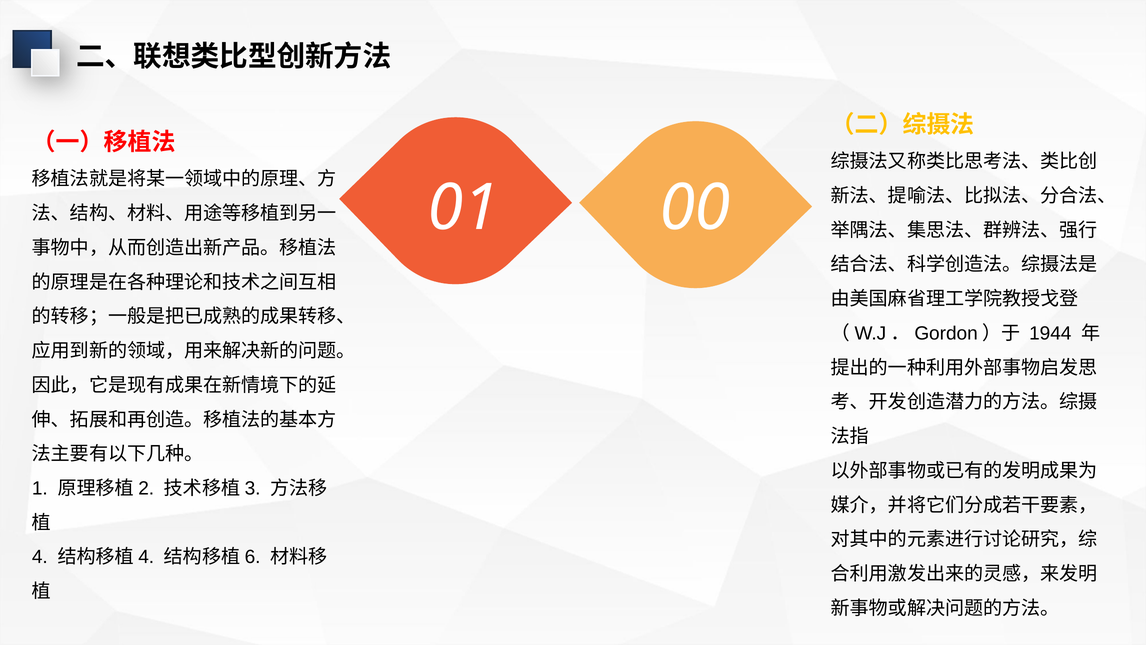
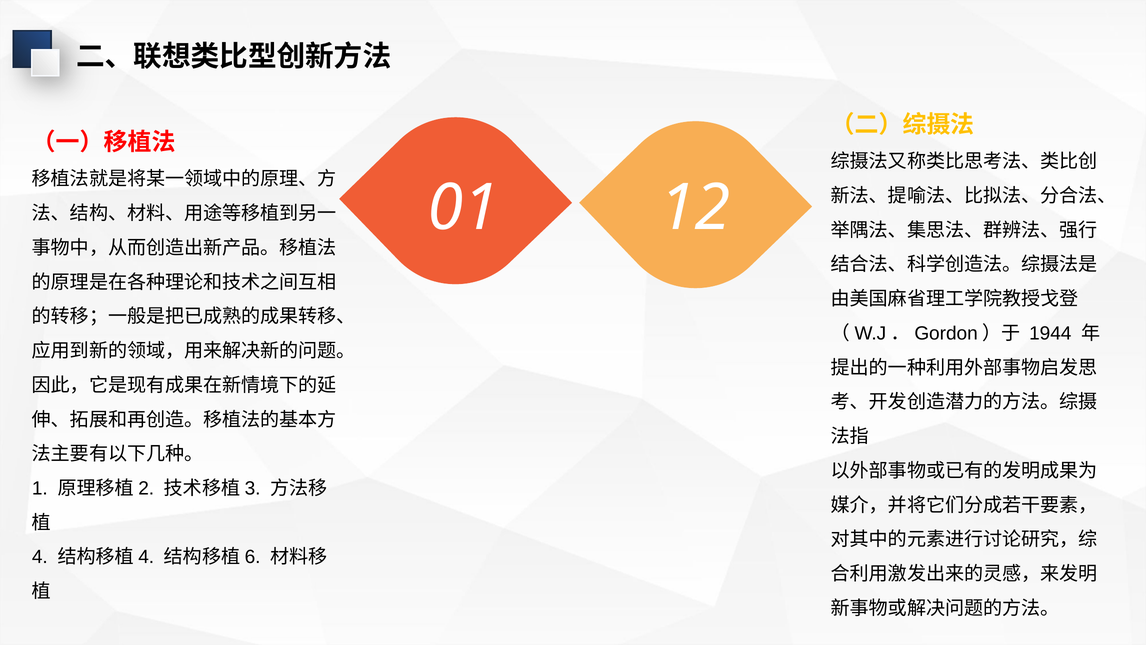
00: 00 -> 12 (695, 208)
